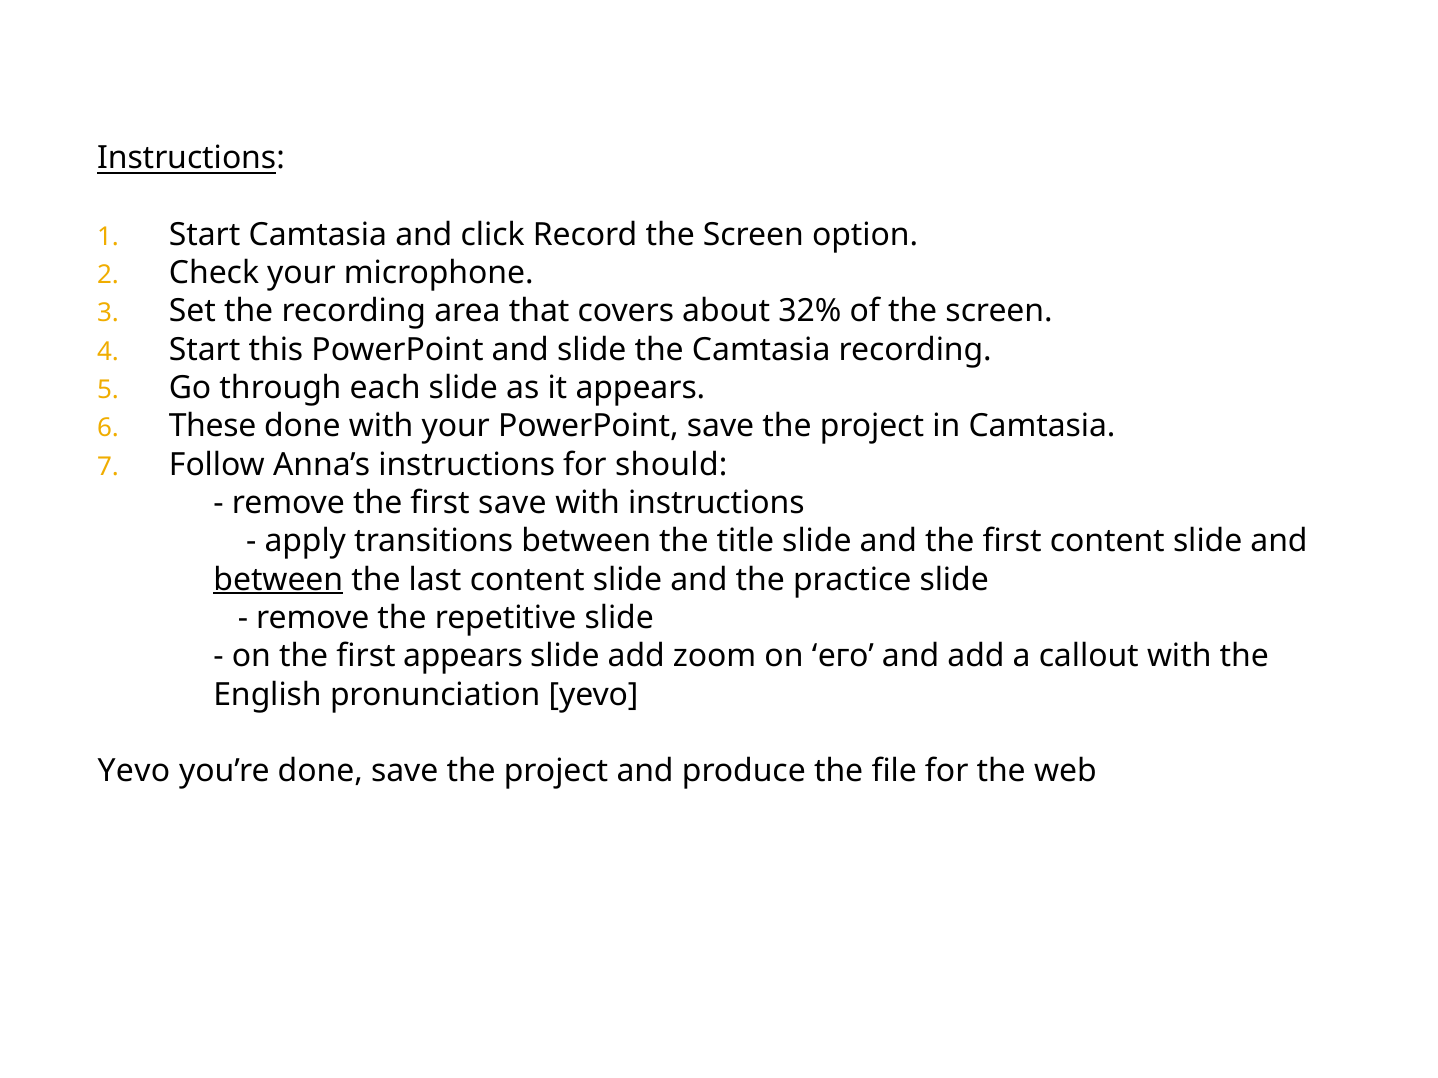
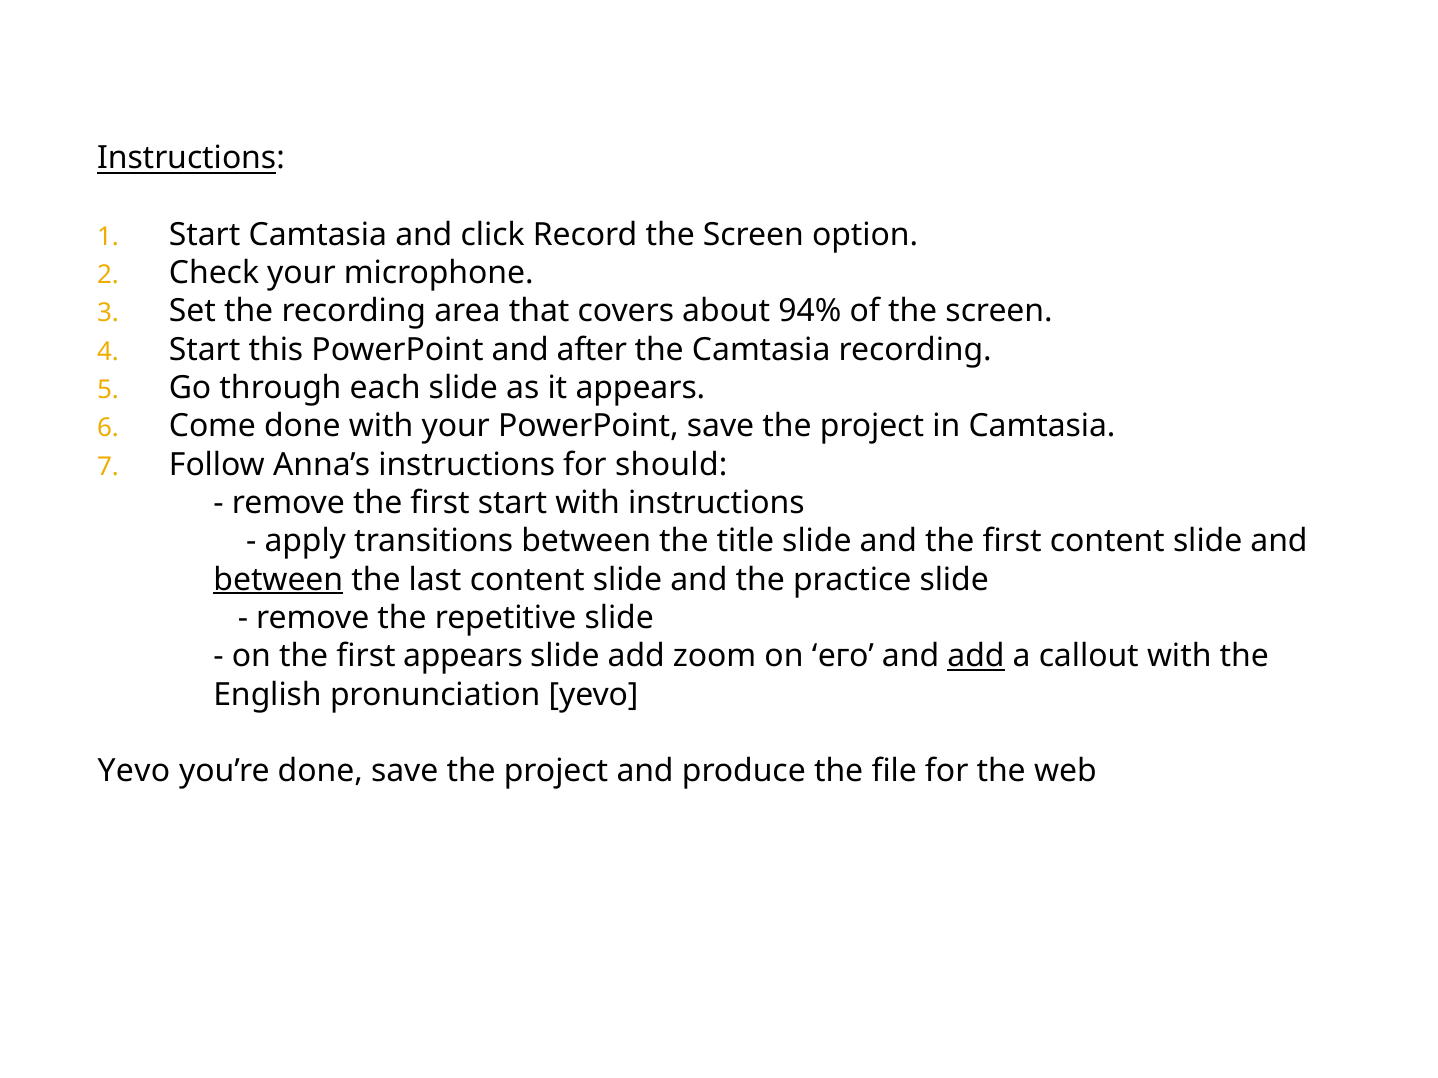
32%: 32% -> 94% (810, 312)
and slide: slide -> after (592, 350)
These: These -> Come (212, 427)
first save: save -> start (513, 503)
add underline: none -> present (976, 656)
